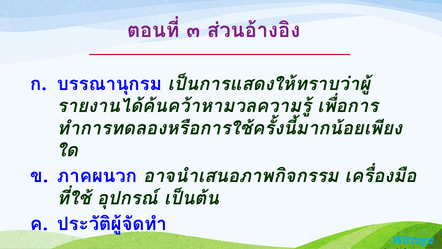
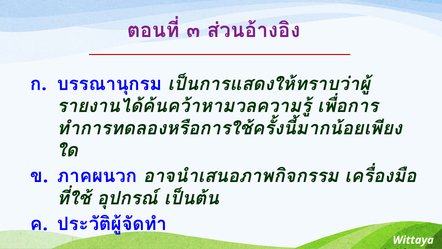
Wittaya colour: light blue -> white (413, 240)
